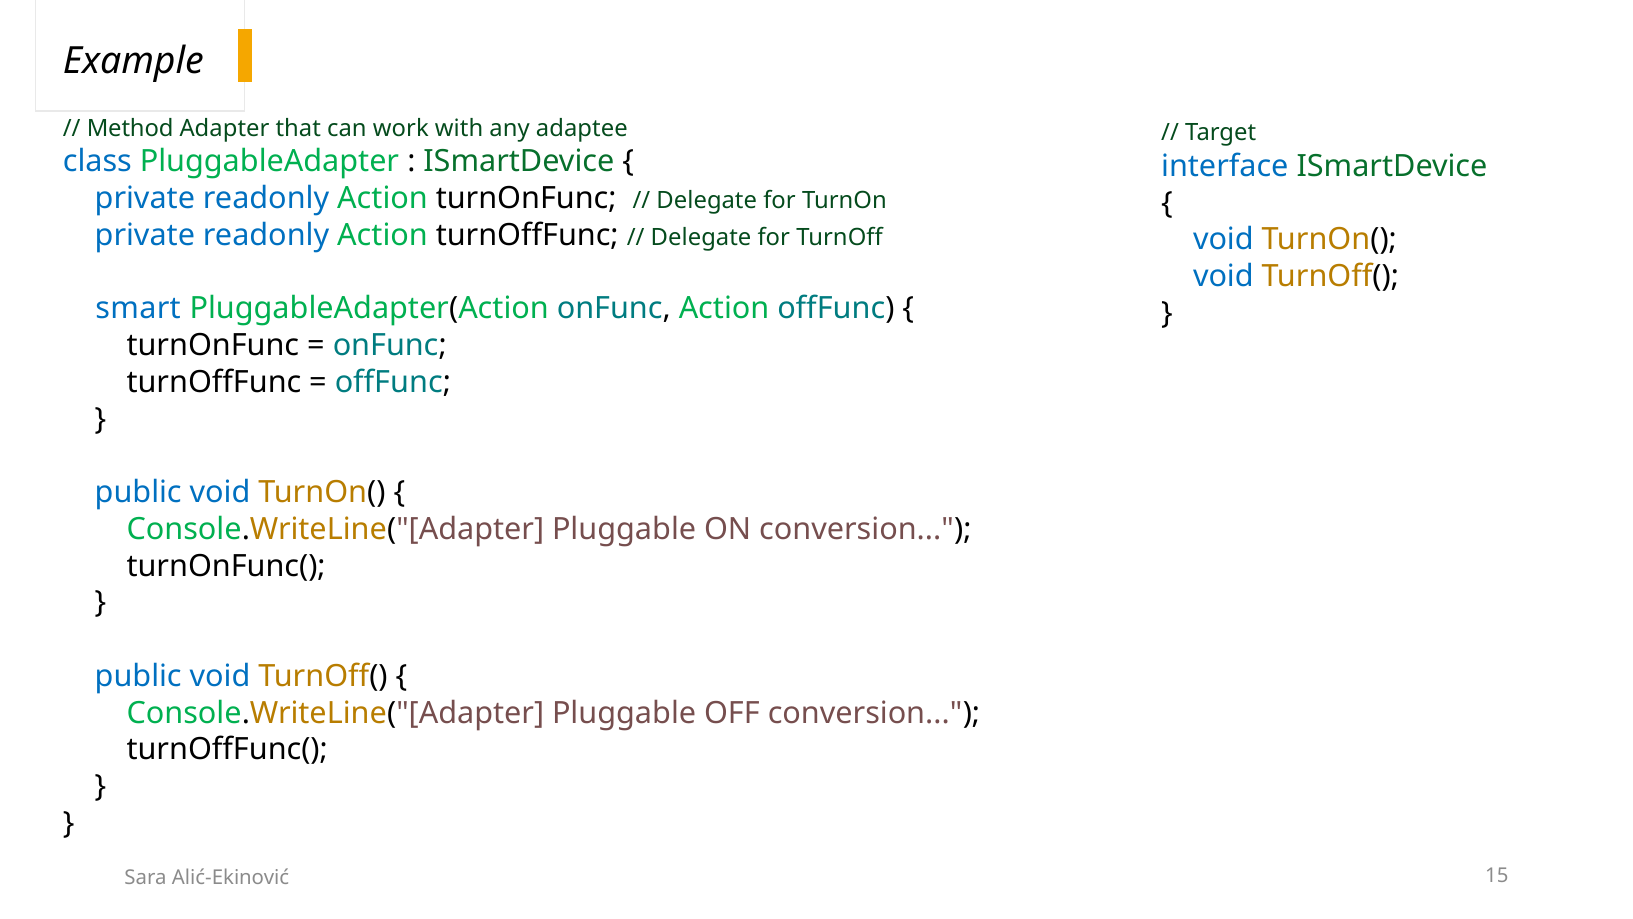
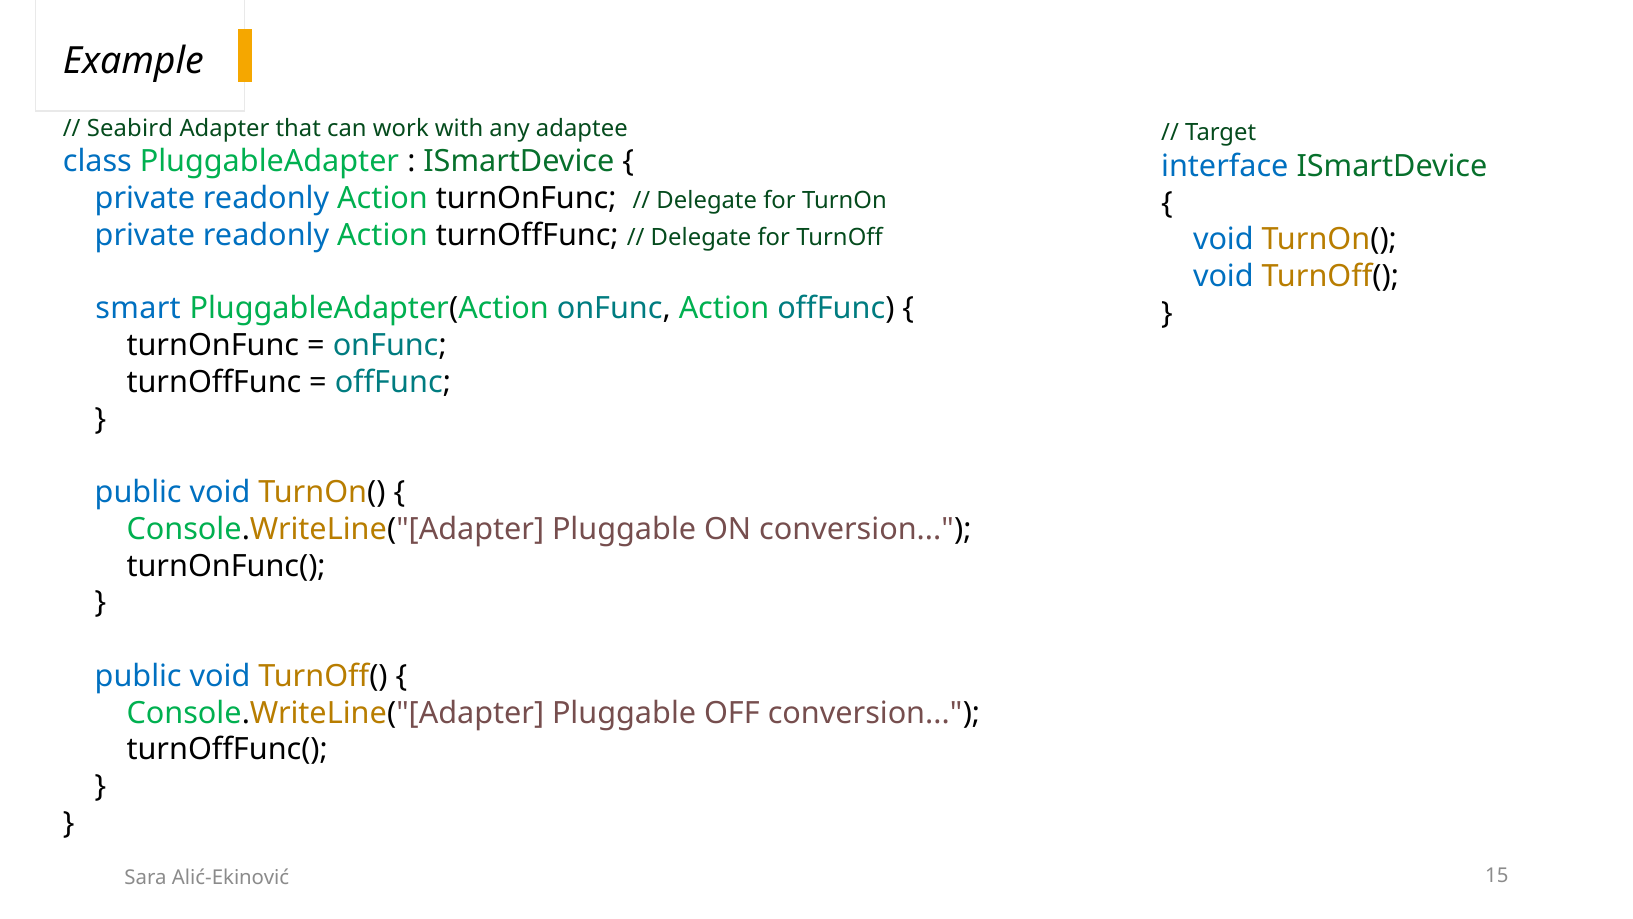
Method: Method -> Seabird (130, 128)
